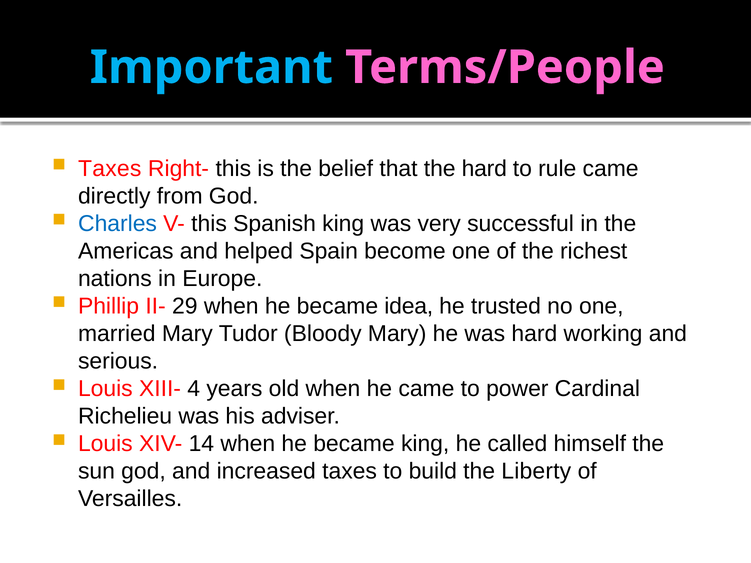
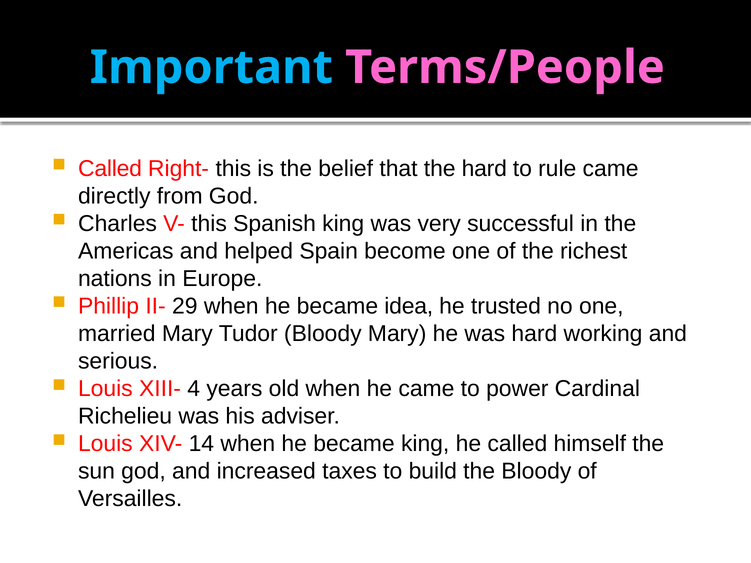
Taxes: Taxes -> Called (110, 169)
Charles colour: blue -> black (118, 224)
the Liberty: Liberty -> Bloody (536, 471)
